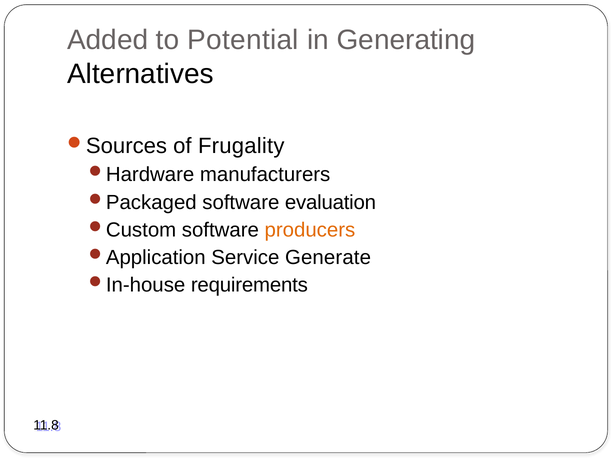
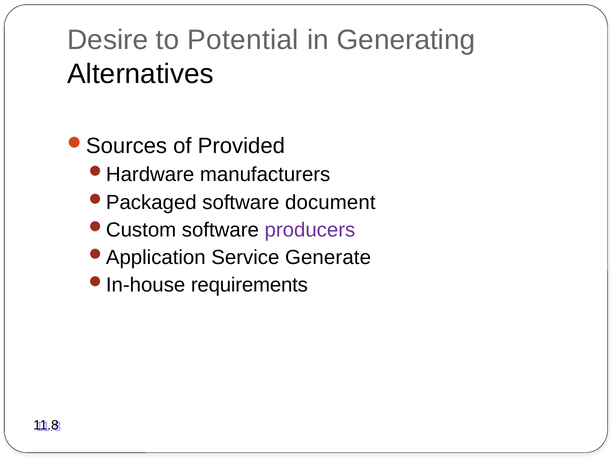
Added: Added -> Desire (108, 40)
Frugality: Frugality -> Provided (241, 146)
evaluation: evaluation -> document (330, 202)
producers colour: orange -> purple (310, 230)
